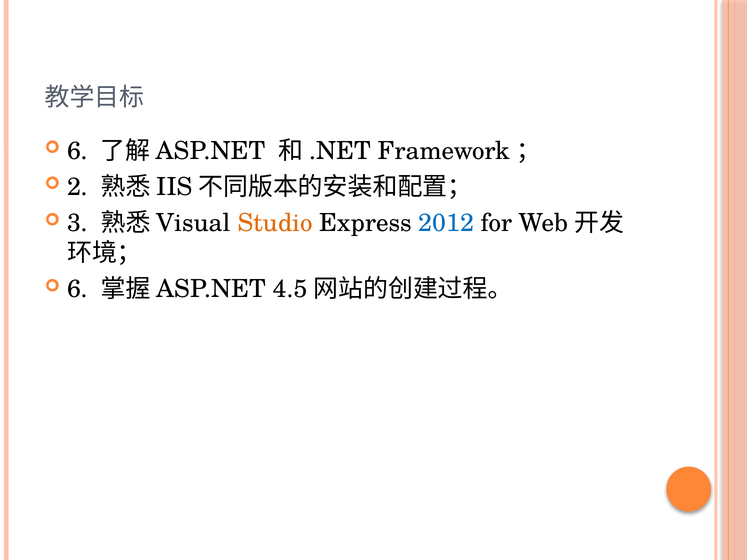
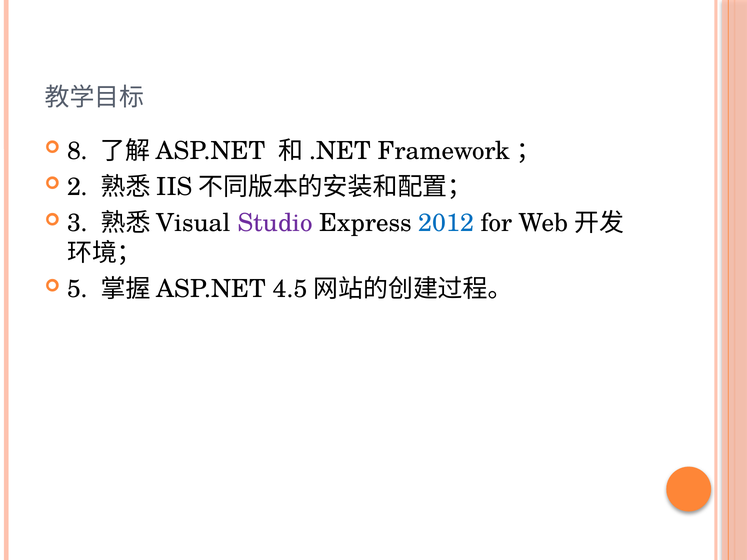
6: 6 -> 8 (77, 151)
Studio colour: orange -> purple (275, 223)
6: 6 -> 5 (77, 289)
